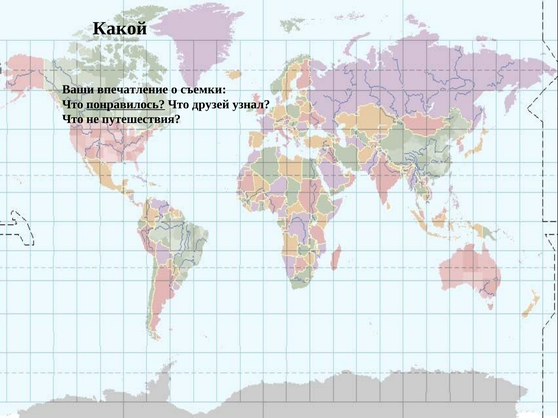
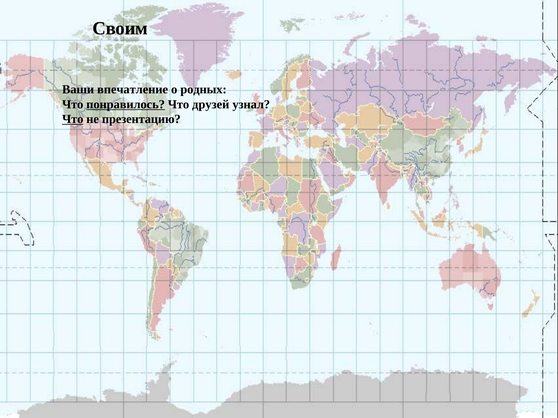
Какой: Какой -> Своим (120, 28)
съемки: съемки -> родных (204, 90)
Что underline: none -> present (73, 119)
путешествия: путешествия -> презентацию (141, 119)
